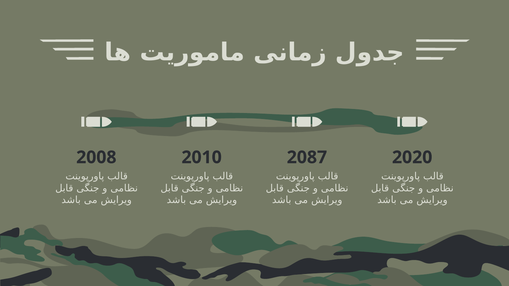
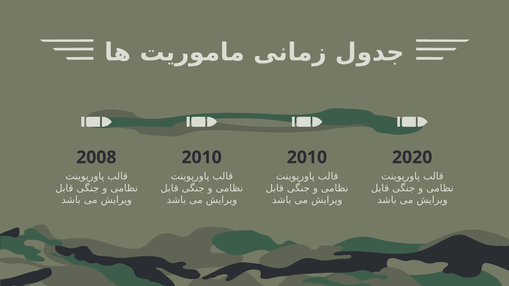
2010 2087: 2087 -> 2010 (307, 158)
